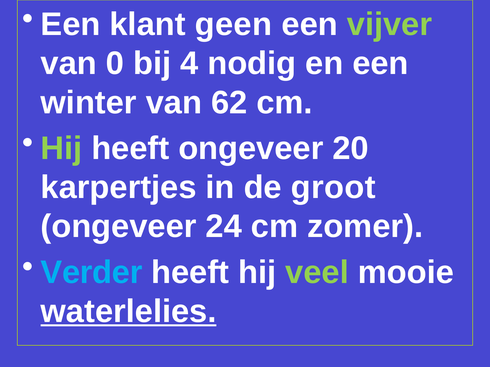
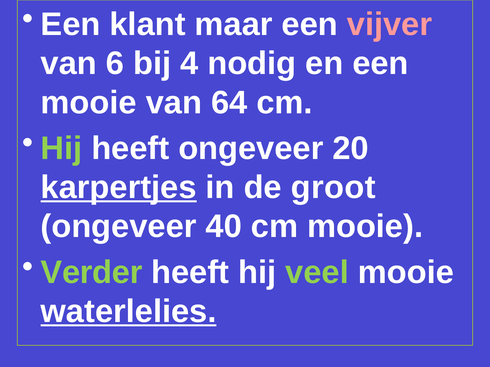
geen: geen -> maar (234, 24)
vijver colour: light green -> pink (390, 24)
0: 0 -> 6 (115, 64)
winter: winter -> mooie (89, 103)
62: 62 -> 64 (229, 103)
karpertjes underline: none -> present (119, 188)
24: 24 -> 40 (224, 227)
cm zomer: zomer -> mooie (365, 227)
Verder colour: light blue -> light green (92, 273)
